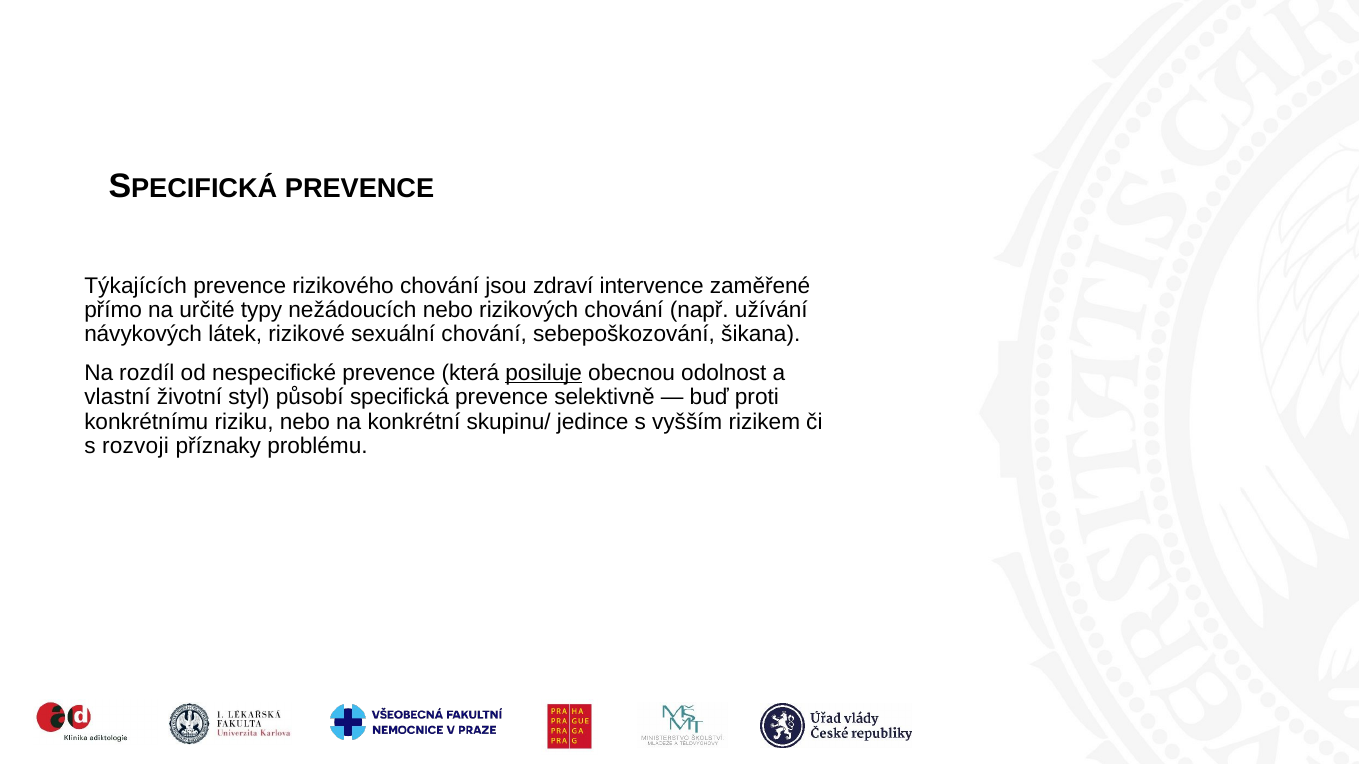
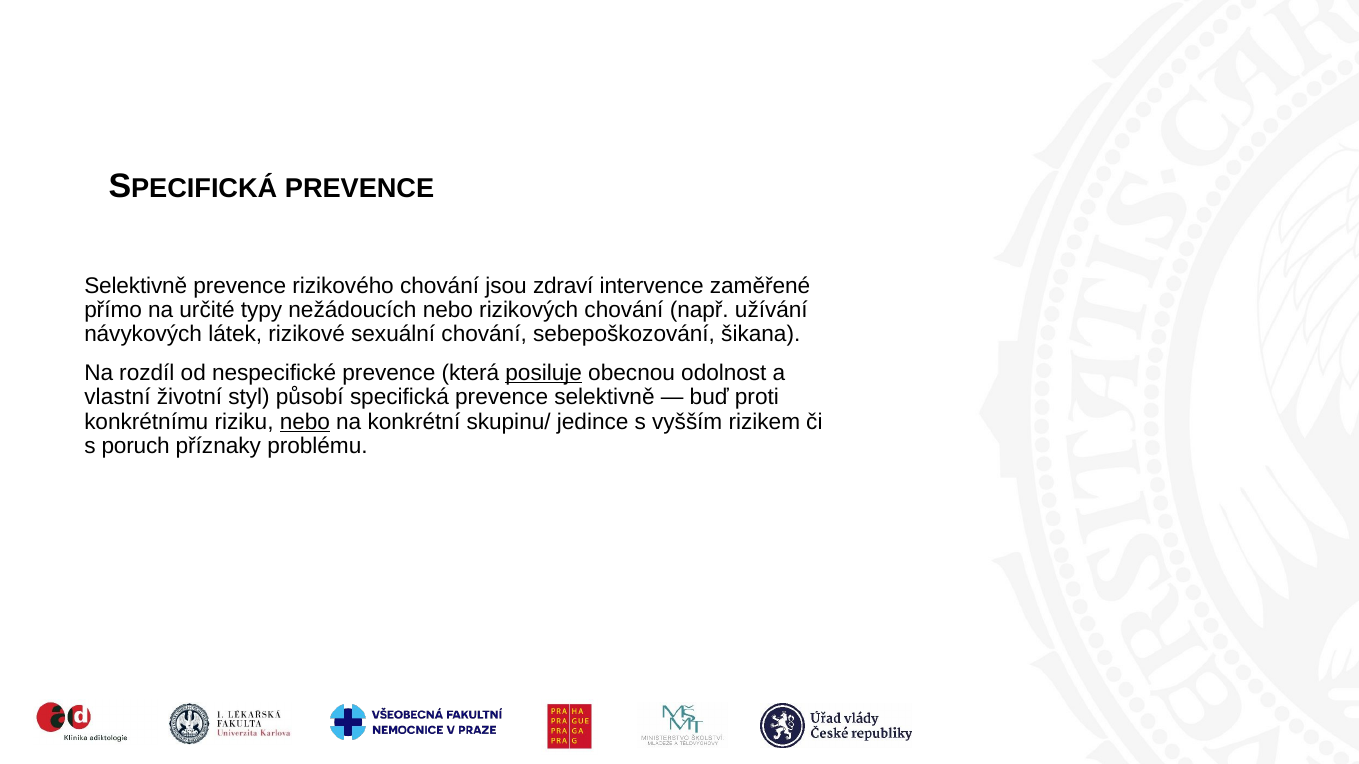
Týkajících: Týkajících -> Selektivně (136, 286)
nebo underline: none -> present (305, 422)
rozvoji: rozvoji -> poruch (136, 446)
